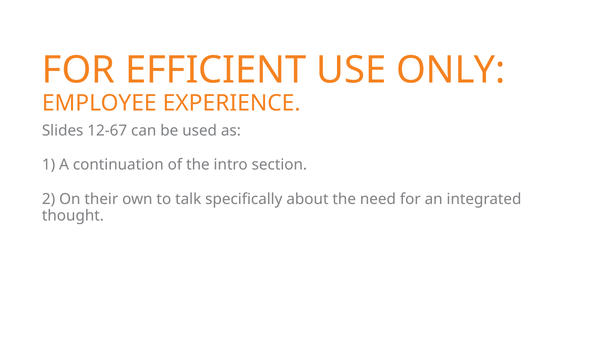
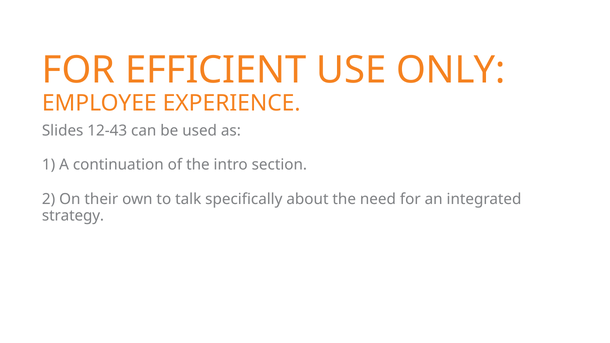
12-67: 12-67 -> 12-43 (107, 131)
thought: thought -> strategy (73, 216)
